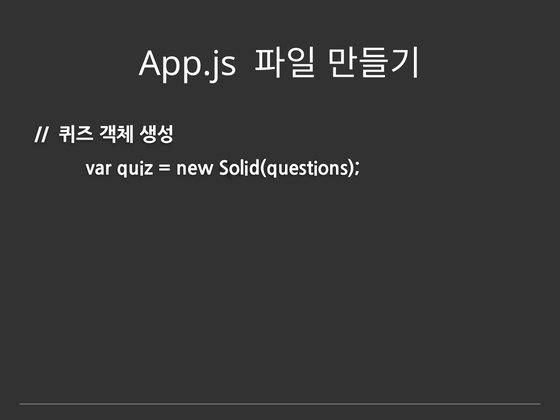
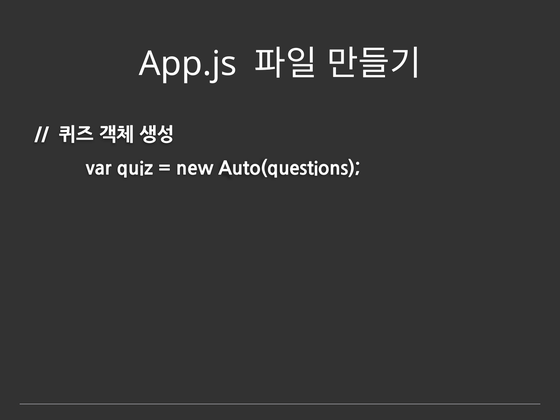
Solid(questions: Solid(questions -> Auto(questions (290, 169)
